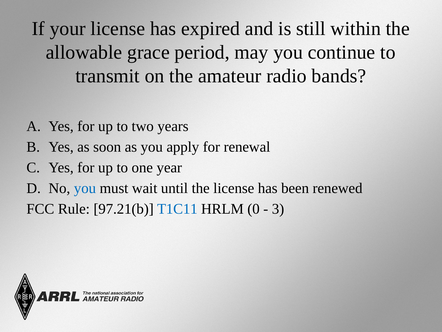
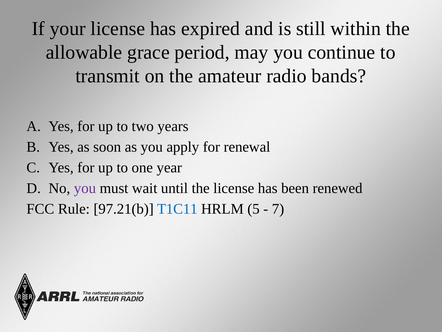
you colour: blue -> purple (85, 188)
0: 0 -> 5 (253, 209)
3: 3 -> 7 (278, 209)
